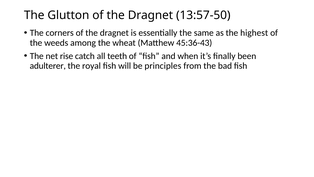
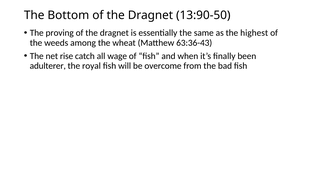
Glutton: Glutton -> Bottom (68, 15)
13:57-50: 13:57-50 -> 13:90-50 (203, 15)
corners: corners -> proving (60, 33)
45:36-43: 45:36-43 -> 63:36-43 (194, 43)
teeth: teeth -> wage (117, 56)
principles: principles -> overcome (163, 66)
